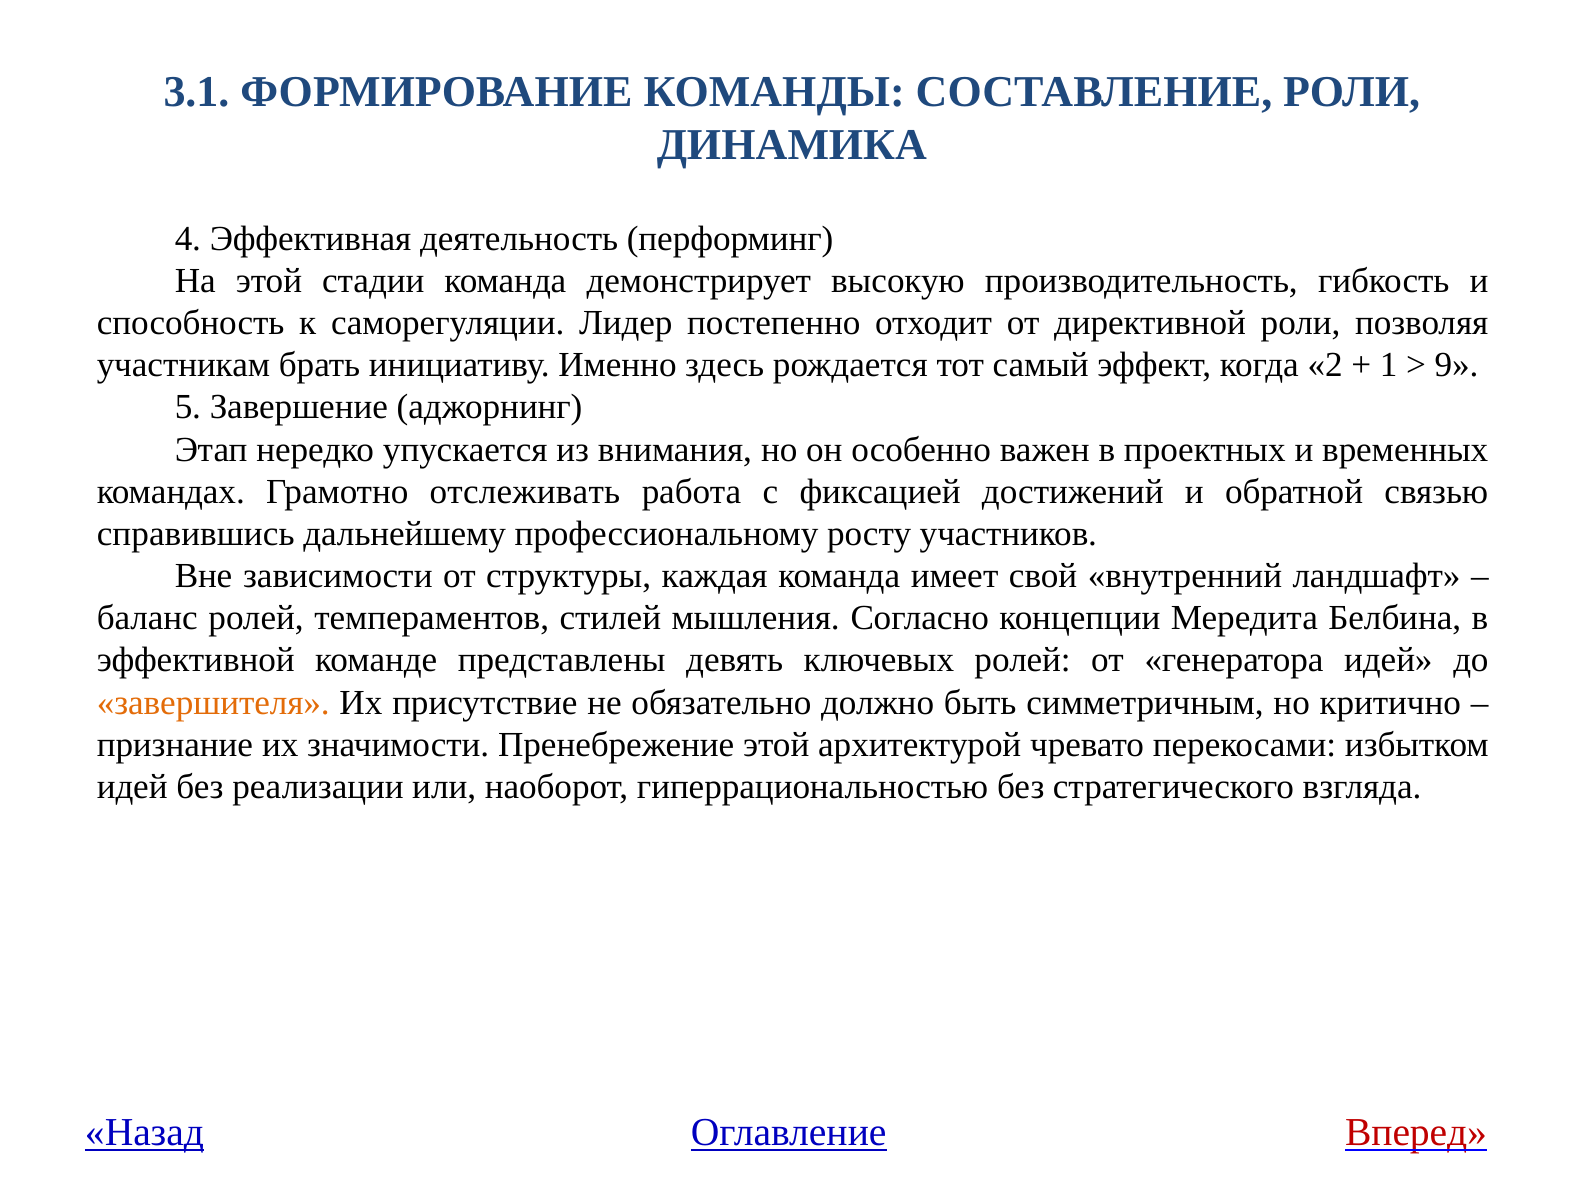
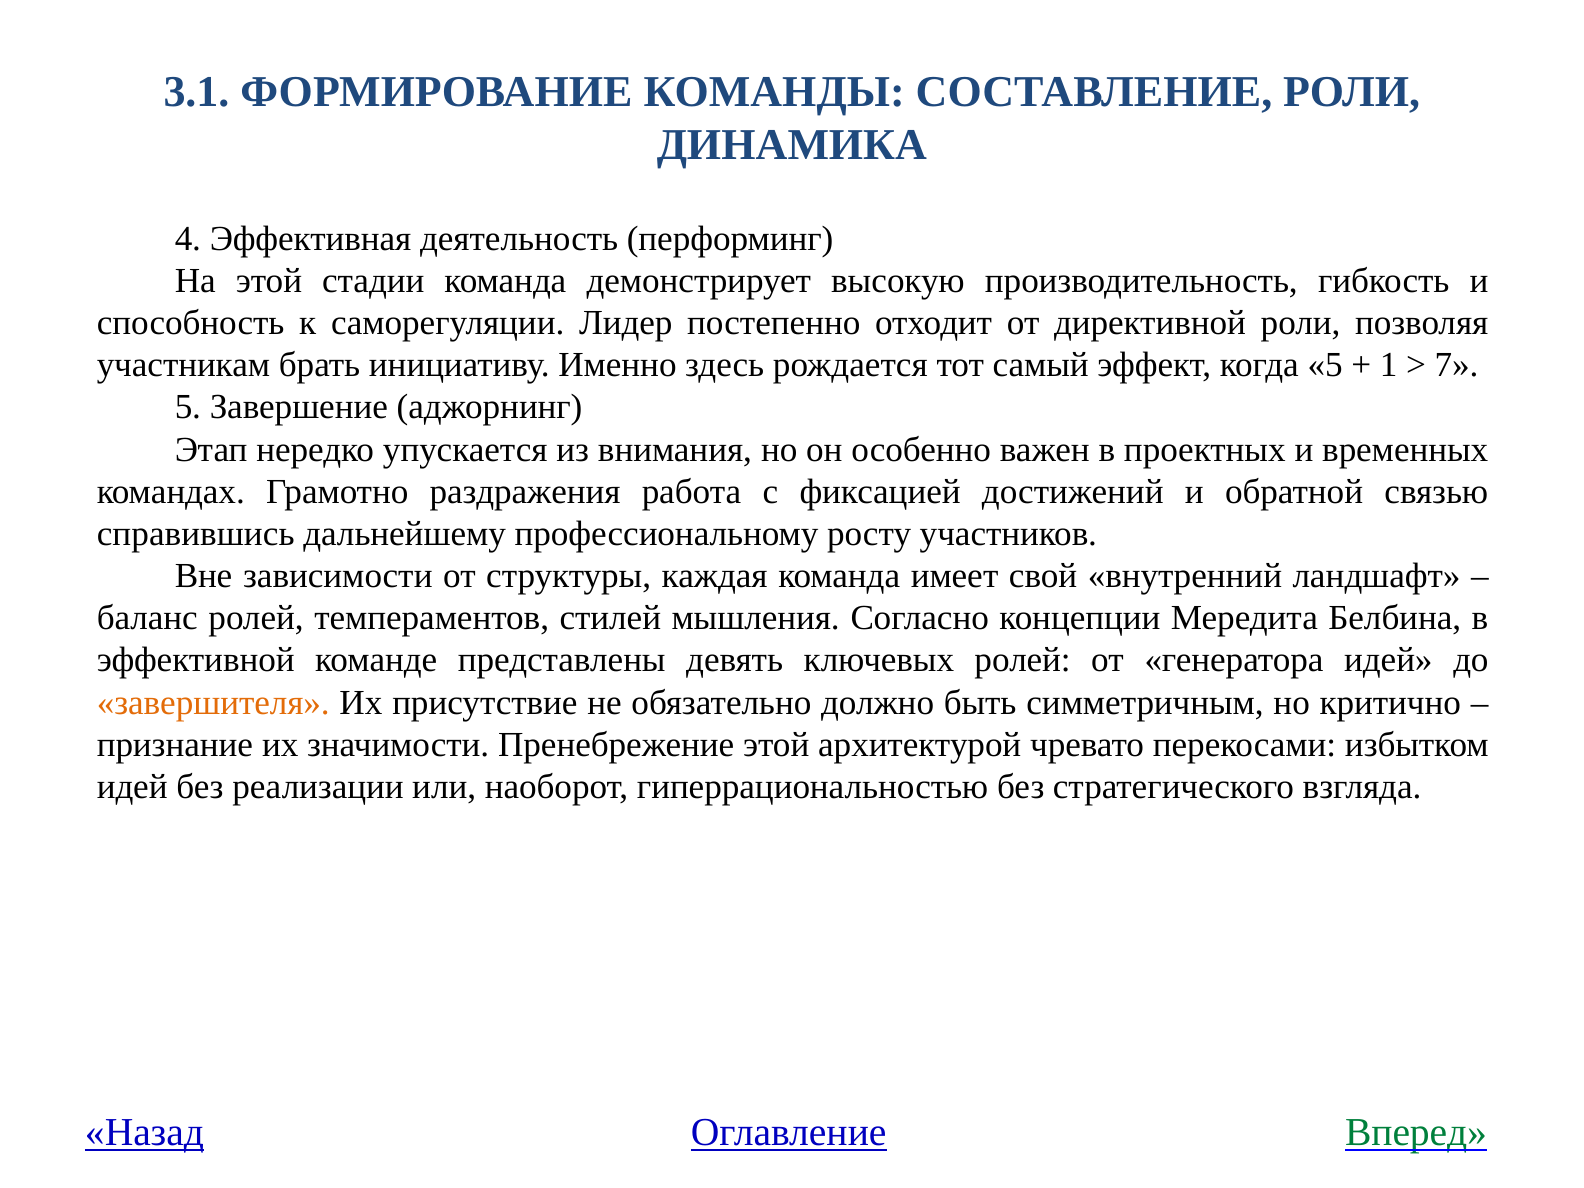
когда 2: 2 -> 5 (1325, 365)
9: 9 -> 7 (1457, 365)
отслеживать: отслеживать -> раздражения (525, 492)
Вперед colour: red -> green (1416, 1133)
